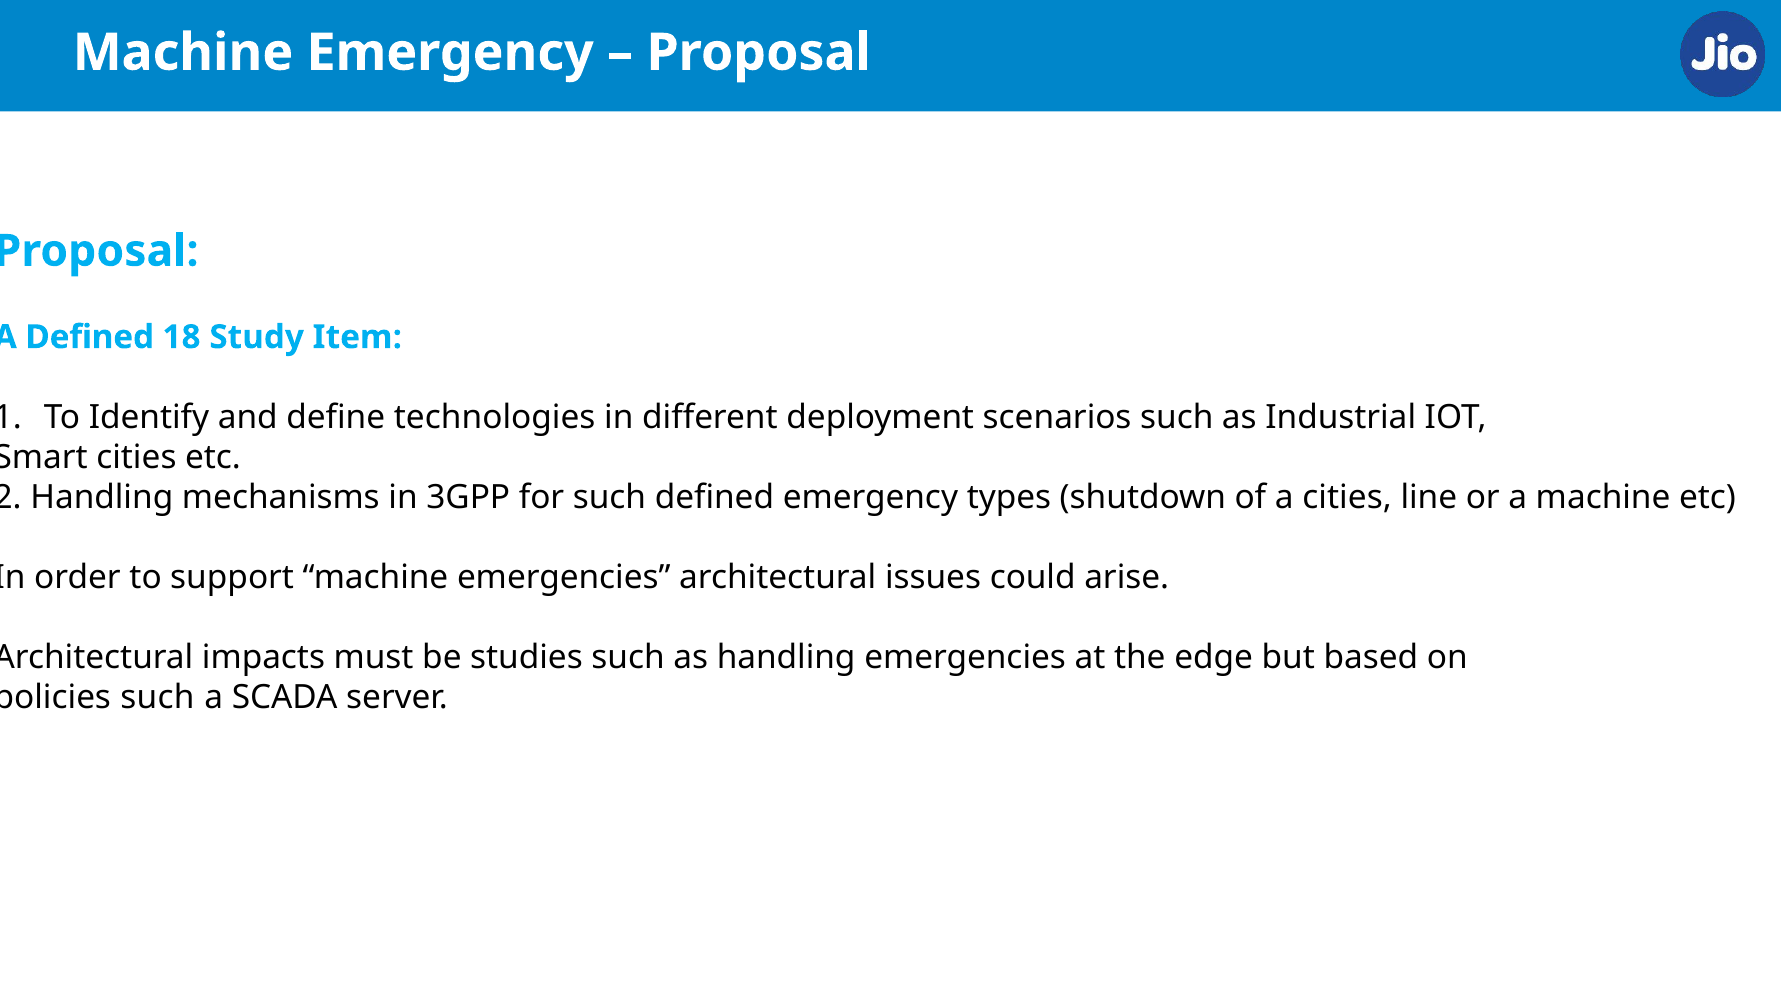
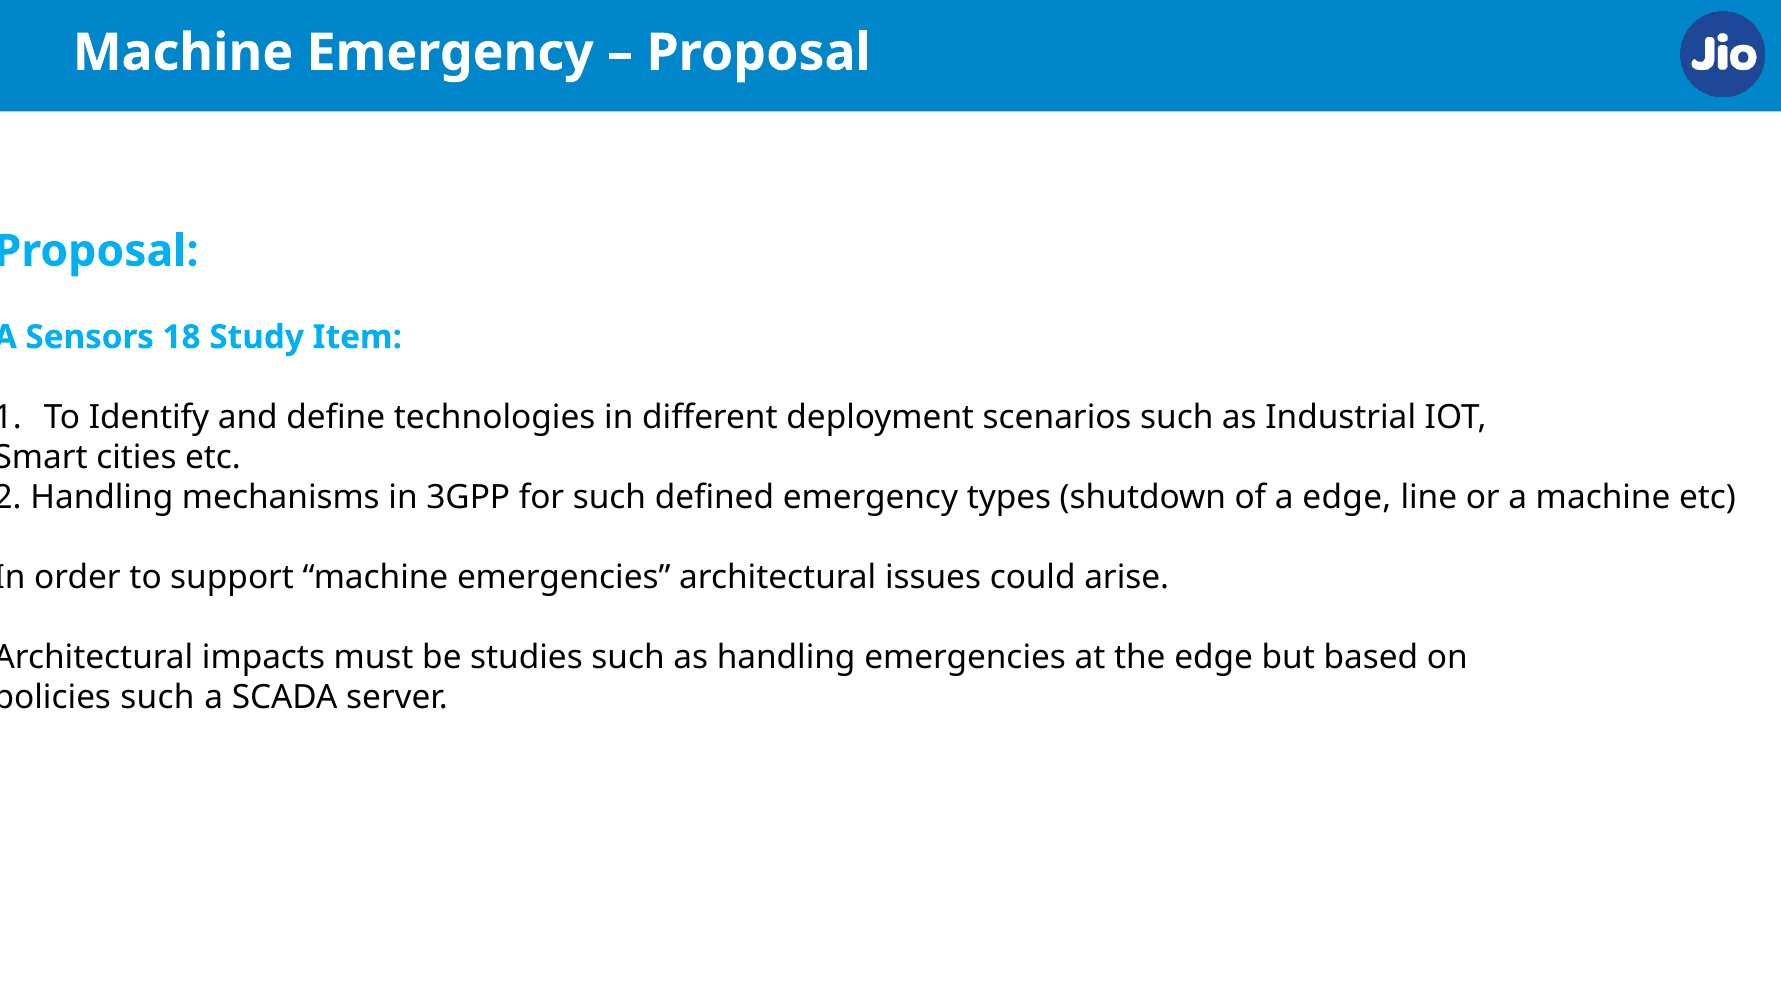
Defined: Defined -> Sensors (90, 337)
a cities: cities -> edge (1347, 497)
